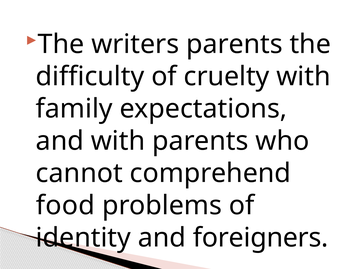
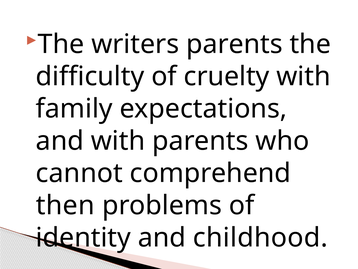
food: food -> then (65, 205)
foreigners: foreigners -> childhood (260, 237)
